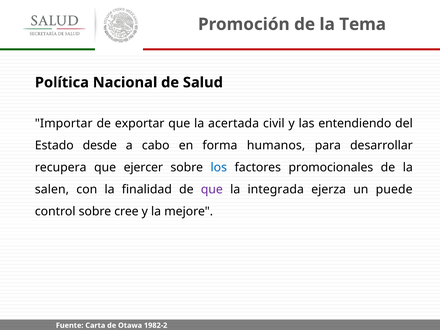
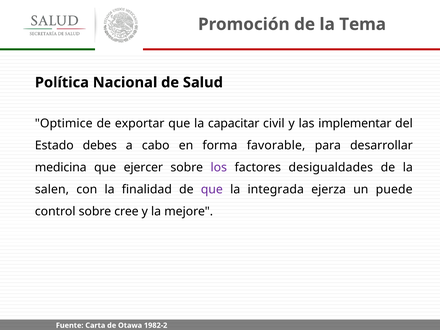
Importar: Importar -> Optimice (64, 123)
acertada: acertada -> capacitar (234, 123)
entendiendo: entendiendo -> implementar (355, 123)
desde: desde -> debes (100, 145)
humanos: humanos -> favorable (276, 145)
recupera: recupera -> medicina (61, 167)
los colour: blue -> purple (219, 167)
promocionales: promocionales -> desigualdades (331, 167)
